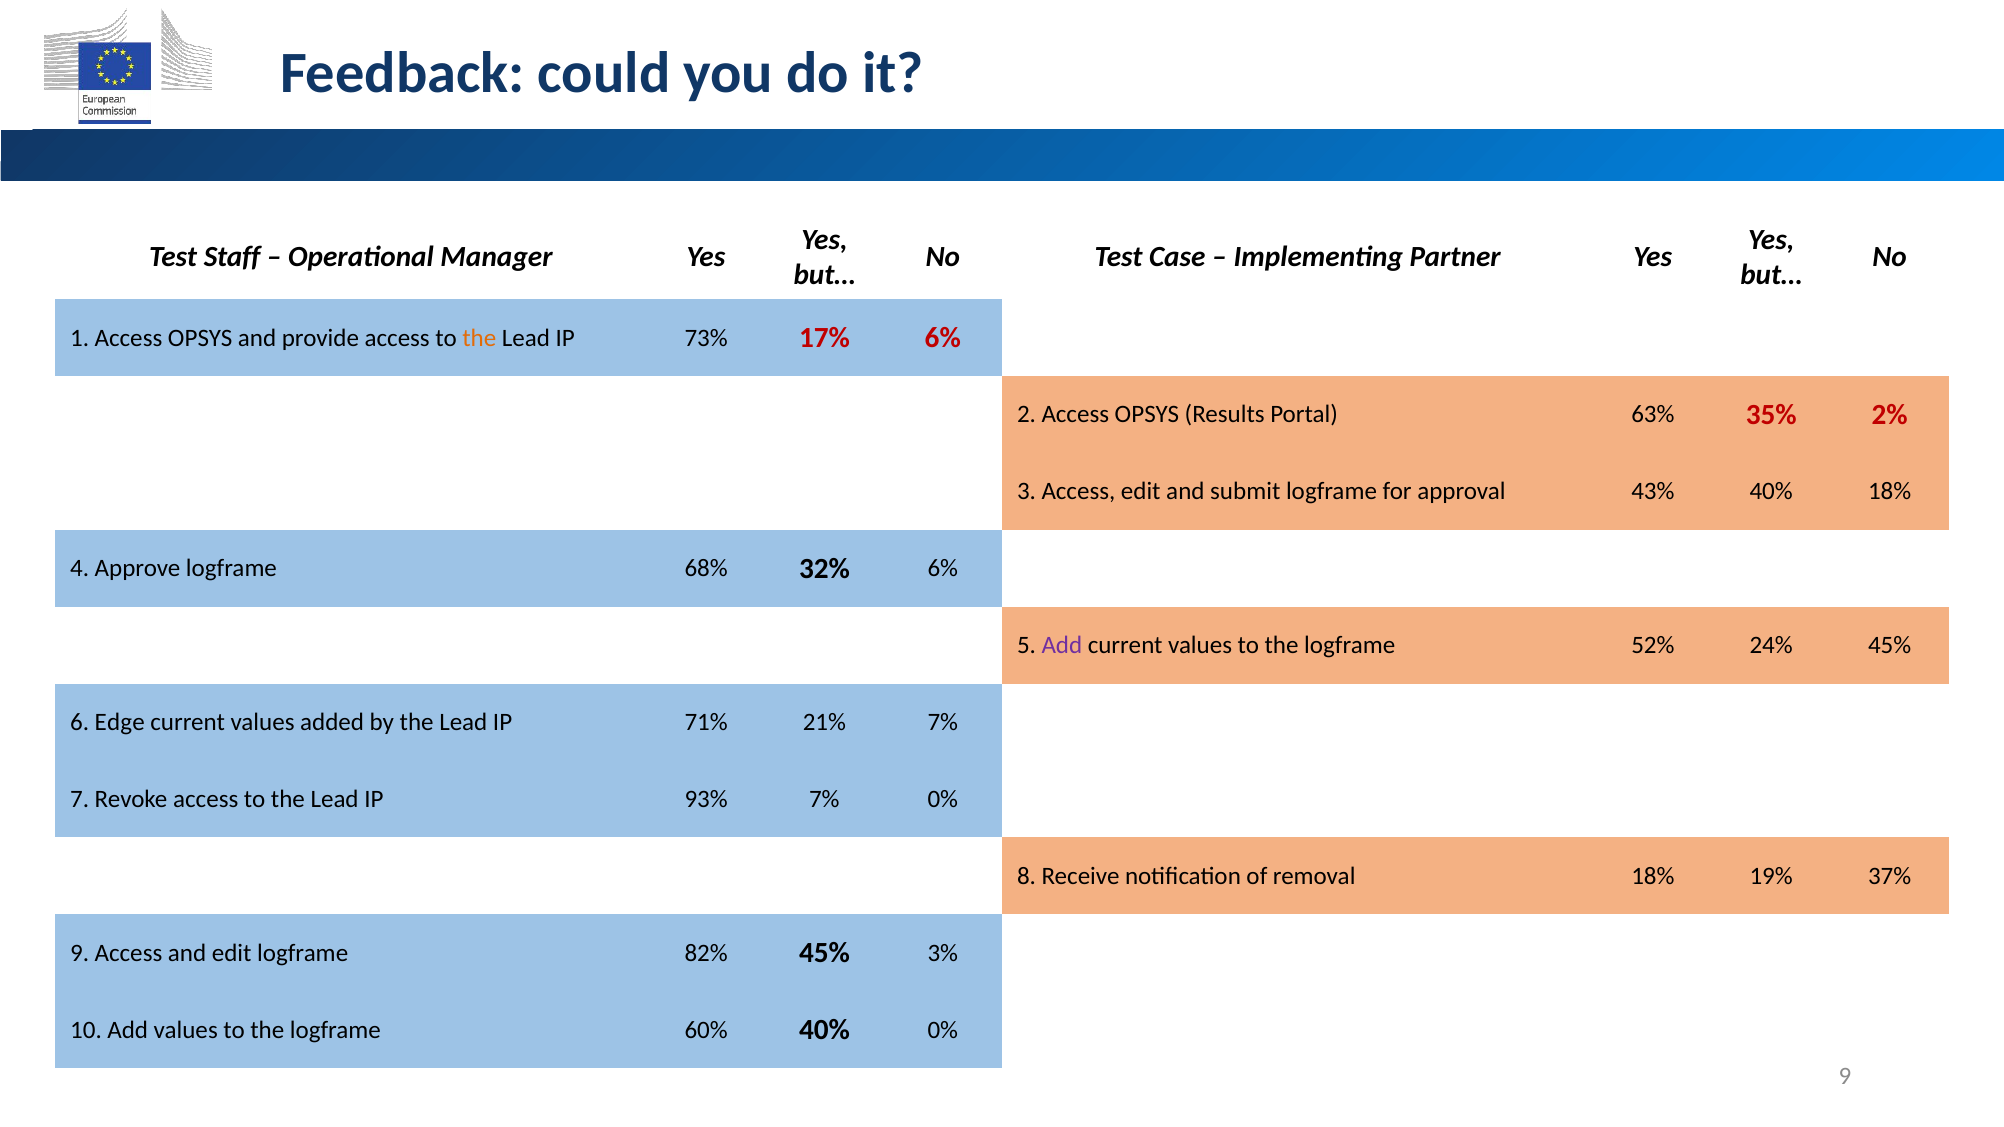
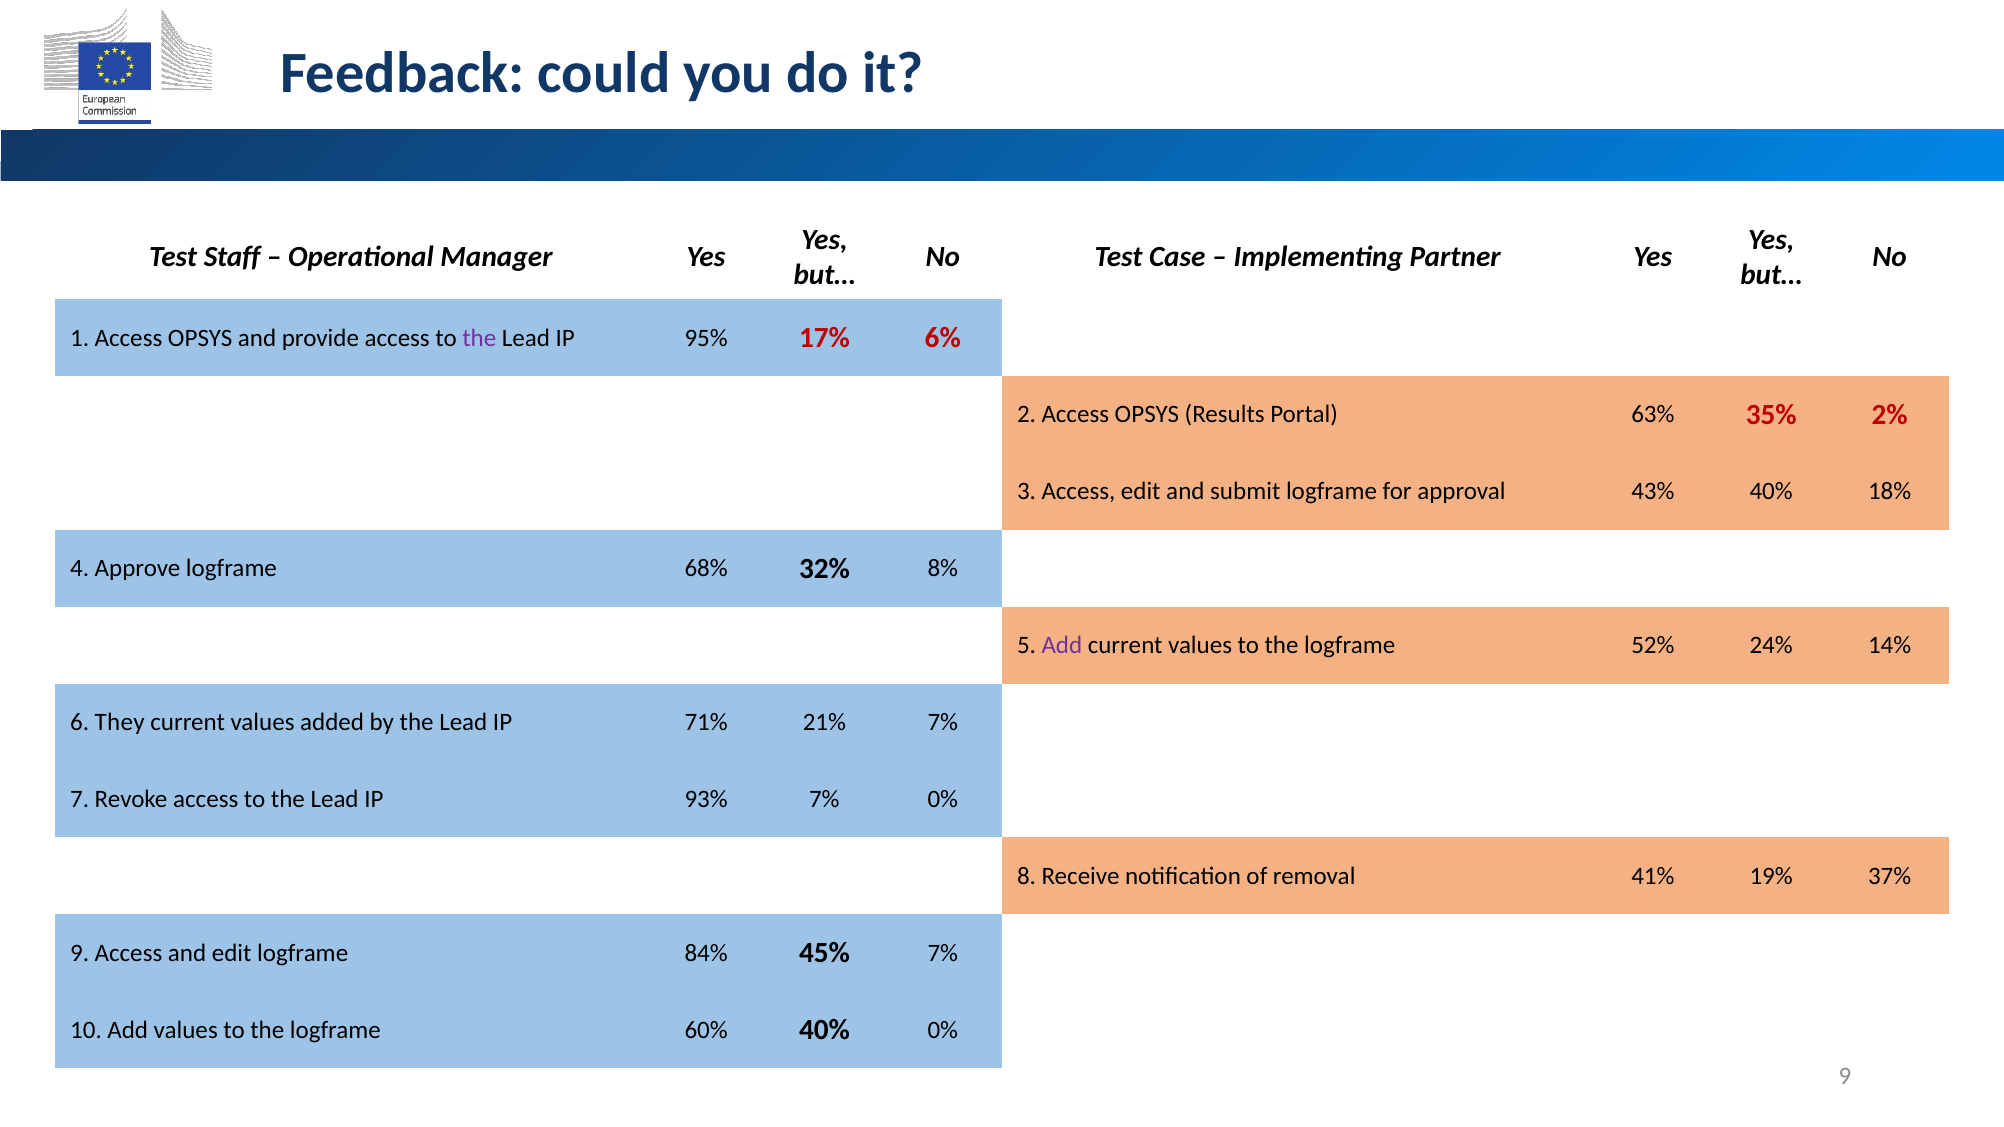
the colour: orange -> purple (479, 338)
73%: 73% -> 95% (706, 338)
32% 6%: 6% -> 8% (943, 569)
24% 45%: 45% -> 14% (1890, 646)
Edge: Edge -> They (120, 723)
removal 18%: 18% -> 41% (1653, 876)
82%: 82% -> 84% (706, 953)
45% 3%: 3% -> 7% (943, 953)
